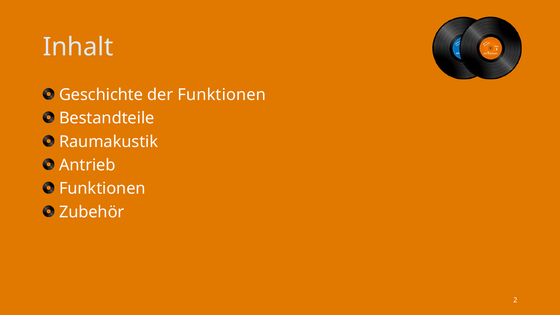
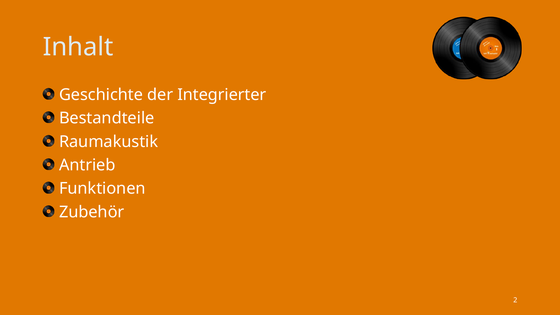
der Funktionen: Funktionen -> Integrierter (222, 95)
